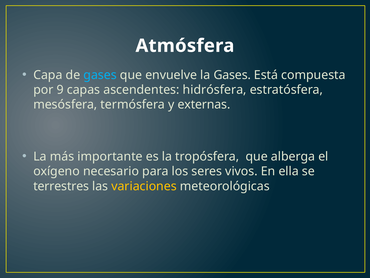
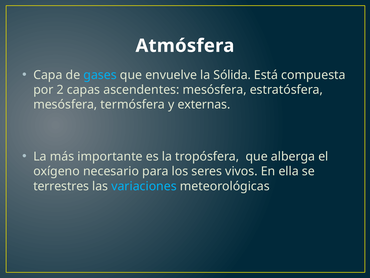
la Gases: Gases -> Sólida (232, 75)
9: 9 -> 2 (60, 90)
ascendentes hidrósfera: hidrósfera -> mesósfera (215, 90)
variaciones colour: yellow -> light blue (144, 186)
